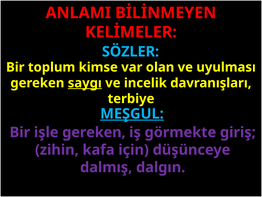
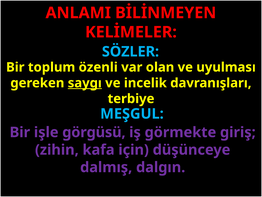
kimse: kimse -> özenli (98, 67)
MEŞGUL underline: present -> none (132, 114)
işle gereken: gereken -> görgüsü (94, 132)
